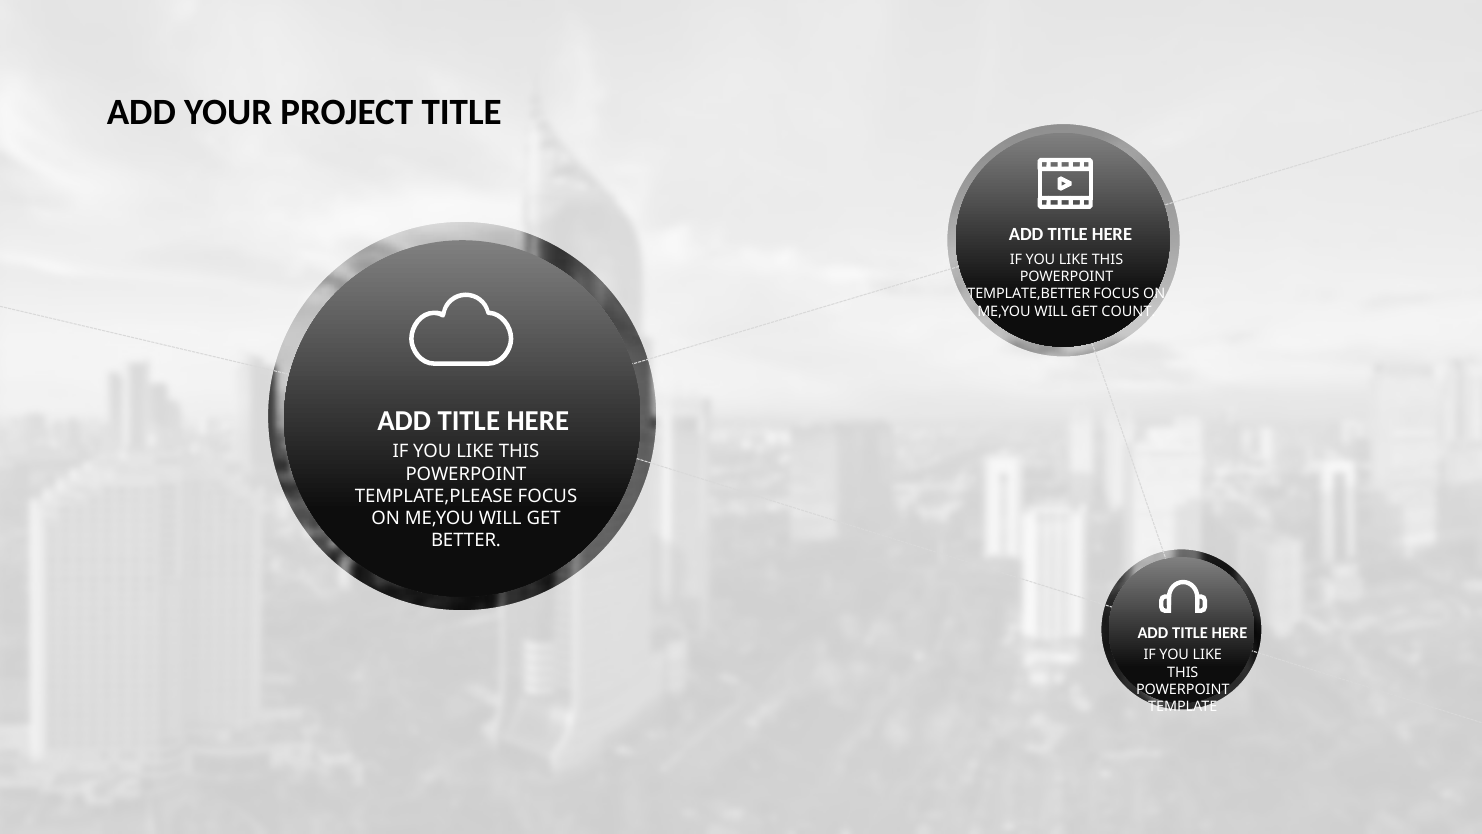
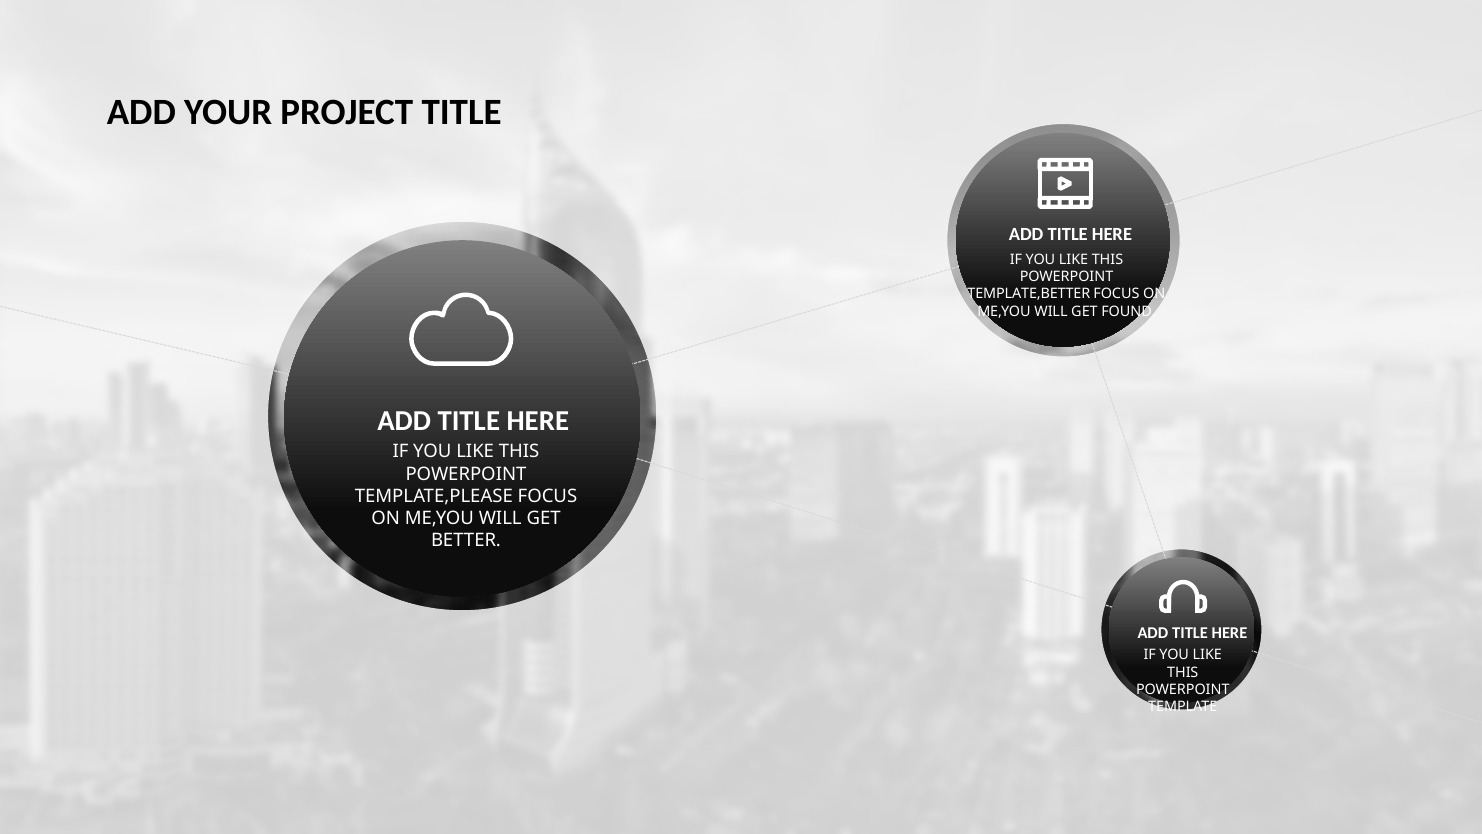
COUNT: COUNT -> FOUND (1128, 311)
